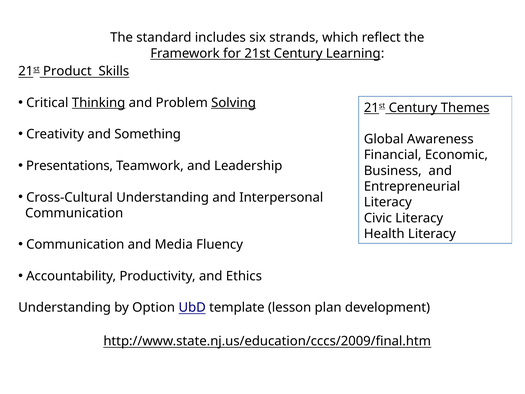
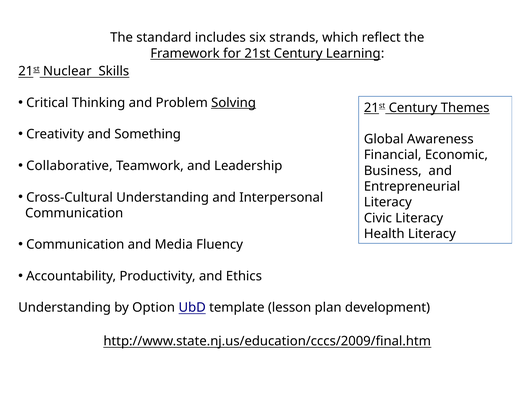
Product: Product -> Nuclear (67, 71)
Thinking underline: present -> none (99, 103)
Presentations: Presentations -> Collaborative (69, 166)
